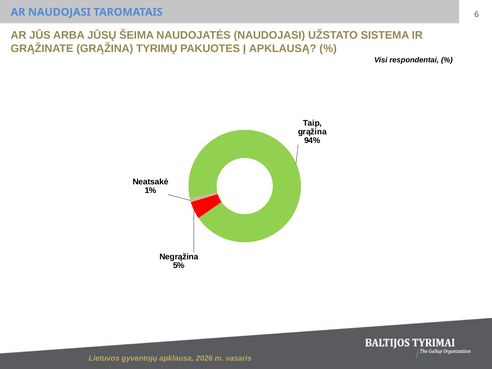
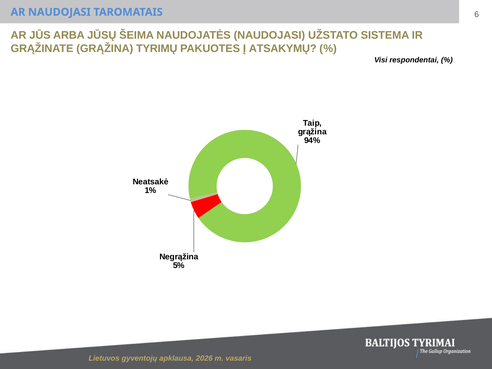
APKLAUSĄ: APKLAUSĄ -> ATSAKYMŲ (283, 48)
